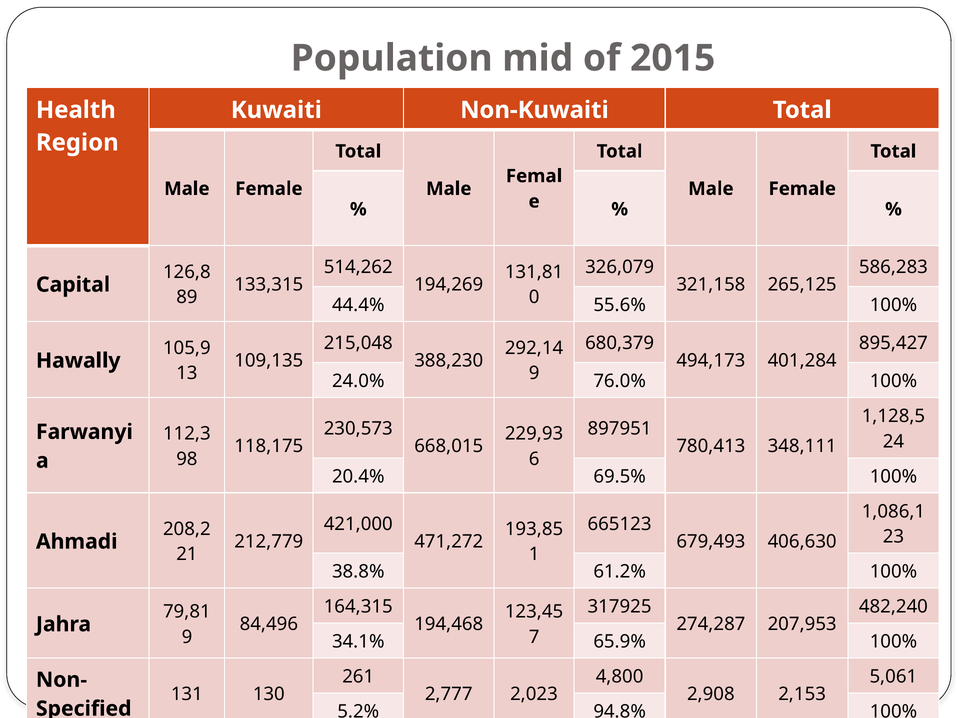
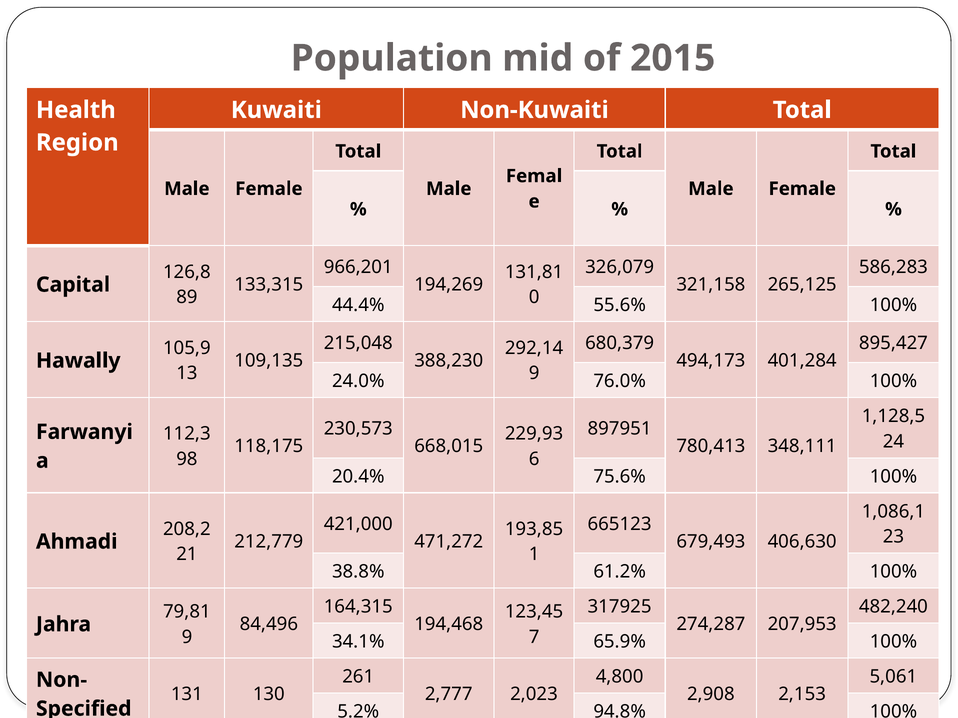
514,262: 514,262 -> 966,201 (358, 267)
69.5%: 69.5% -> 75.6% (620, 477)
